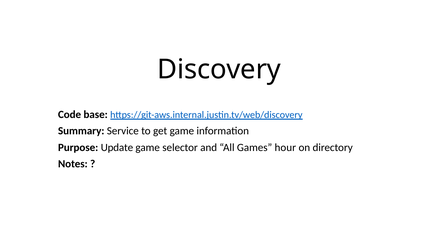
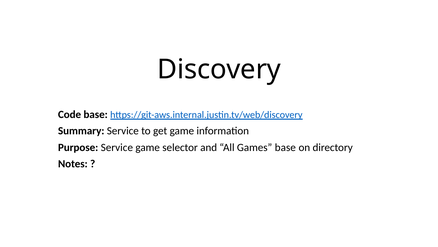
Purpose Update: Update -> Service (117, 147)
Games hour: hour -> base (285, 147)
